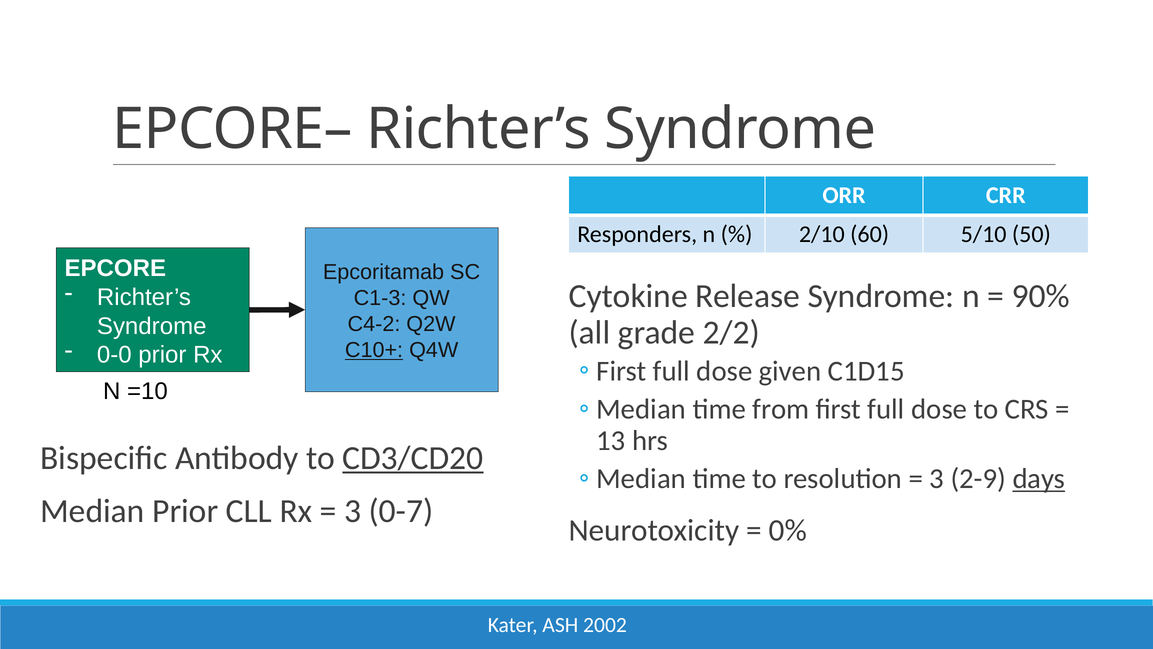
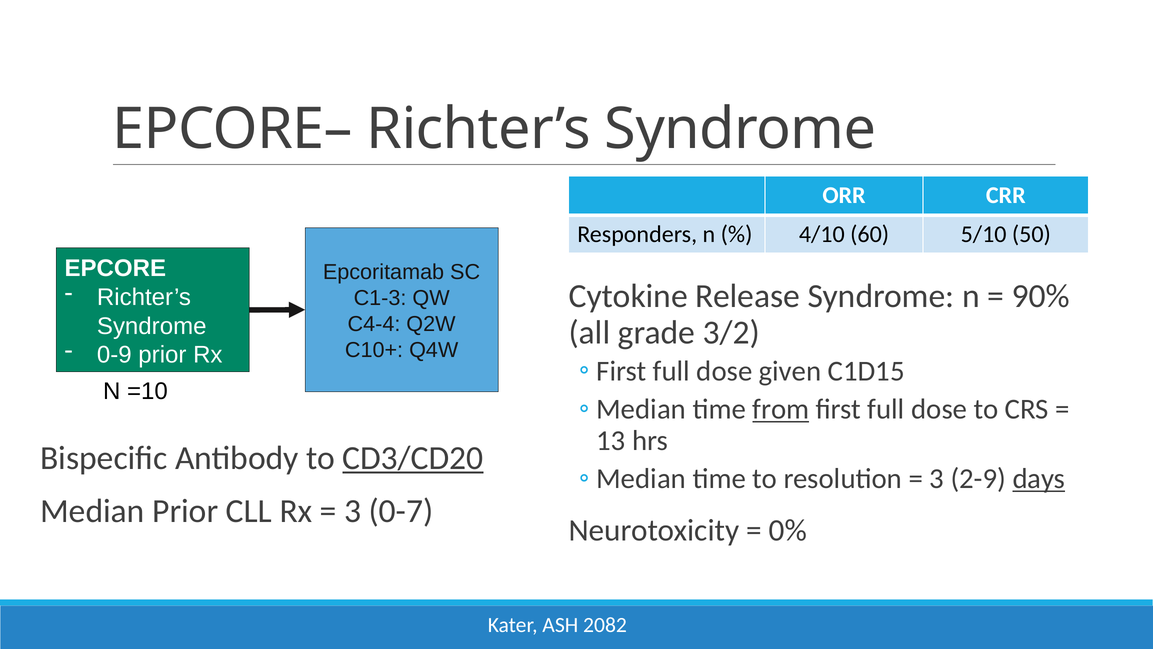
2/10: 2/10 -> 4/10 (822, 234)
C4-2: C4-2 -> C4-4 (374, 324)
2/2: 2/2 -> 3/2 (731, 332)
C10+ underline: present -> none (374, 350)
0-0: 0-0 -> 0-9 (114, 355)
from underline: none -> present (781, 409)
2002: 2002 -> 2082 (605, 625)
